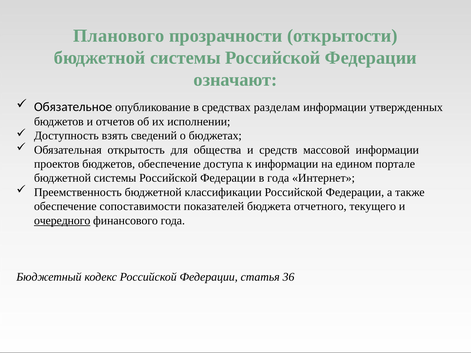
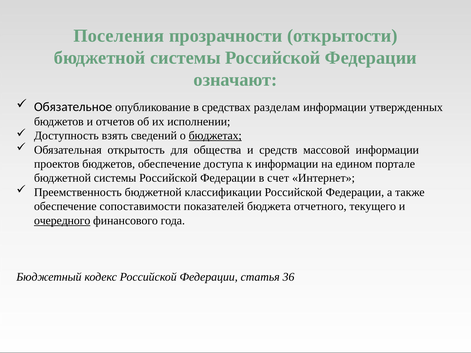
Планового: Планового -> Поселения (119, 36)
бюджетах underline: none -> present (215, 136)
в года: года -> счет (278, 178)
